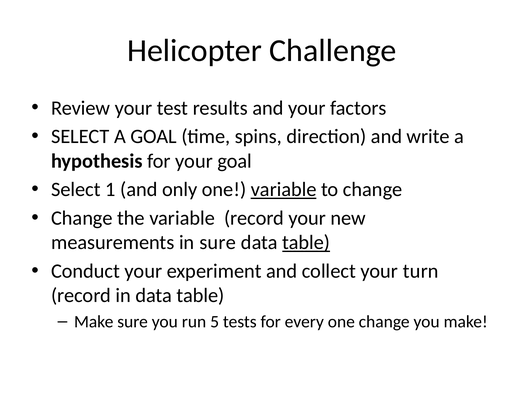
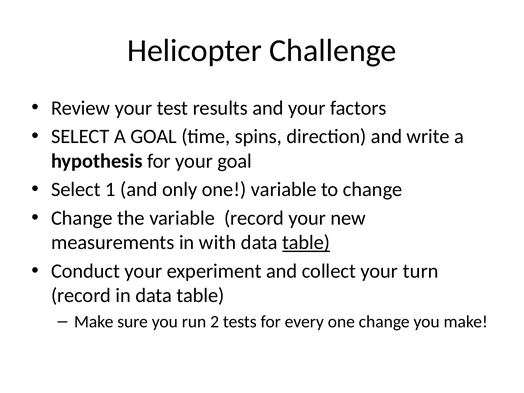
variable underline: present -> none (284, 190)
in sure: sure -> with (218, 243)
5: 5 -> 2 (215, 322)
